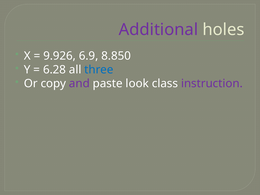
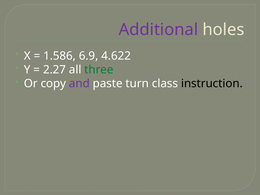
9.926: 9.926 -> 1.586 (60, 56)
8.850: 8.850 -> 4.622 (116, 56)
6.28: 6.28 -> 2.27 (54, 70)
three colour: blue -> green (99, 70)
look: look -> turn (137, 84)
instruction colour: purple -> black (212, 84)
